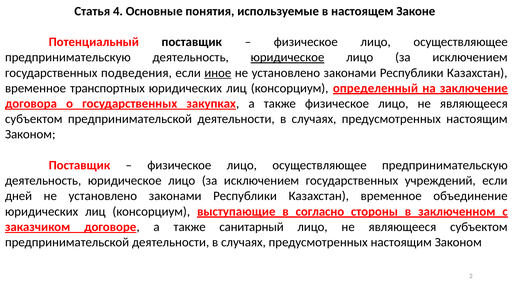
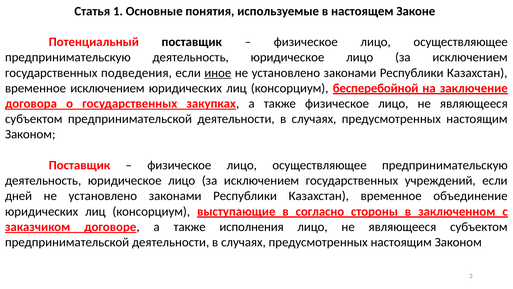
4: 4 -> 1 (118, 11)
юридическое underline: present -> none (287, 57)
временное транспортных: транспортных -> исключением (107, 88)
определенный: определенный -> бесперебойной (376, 88)
санитарный: санитарный -> исполнения (252, 227)
